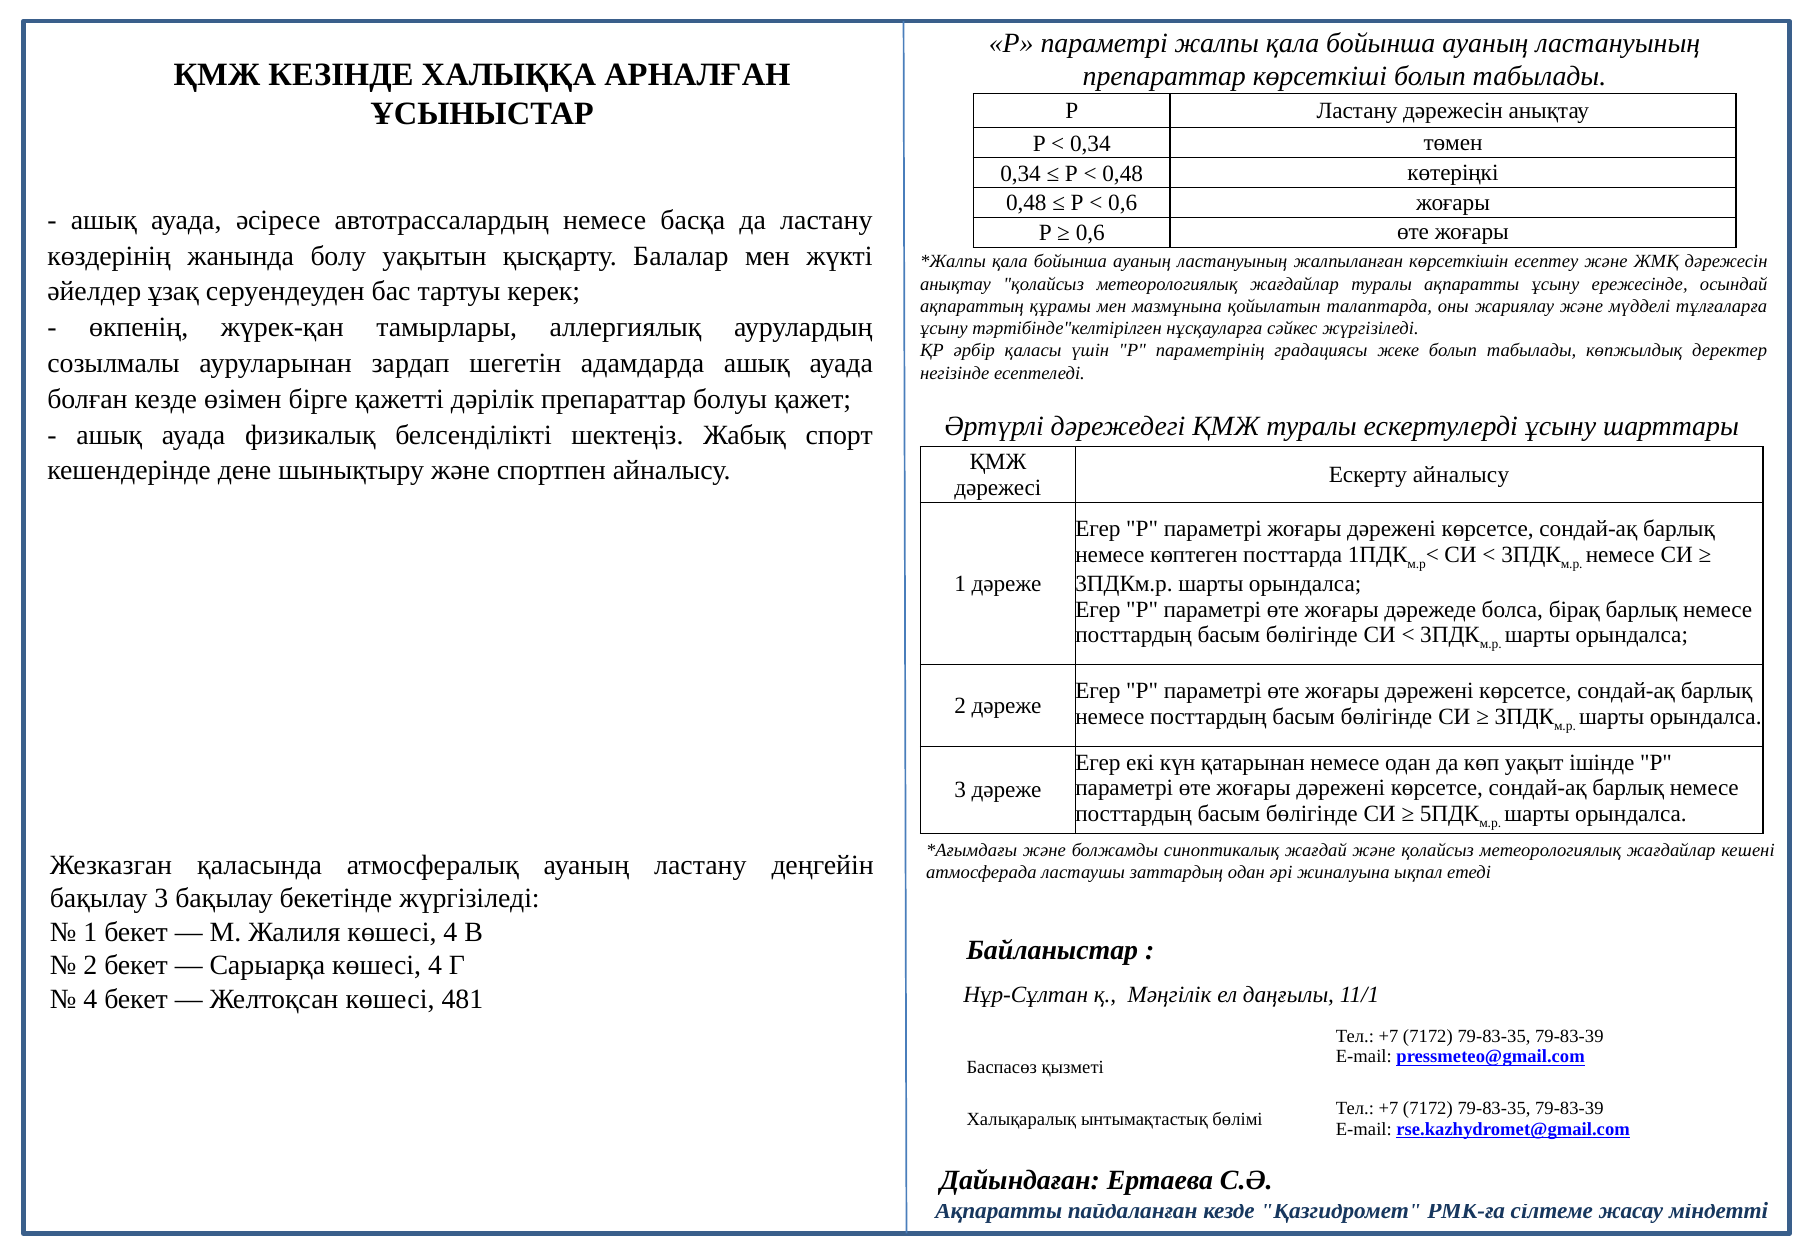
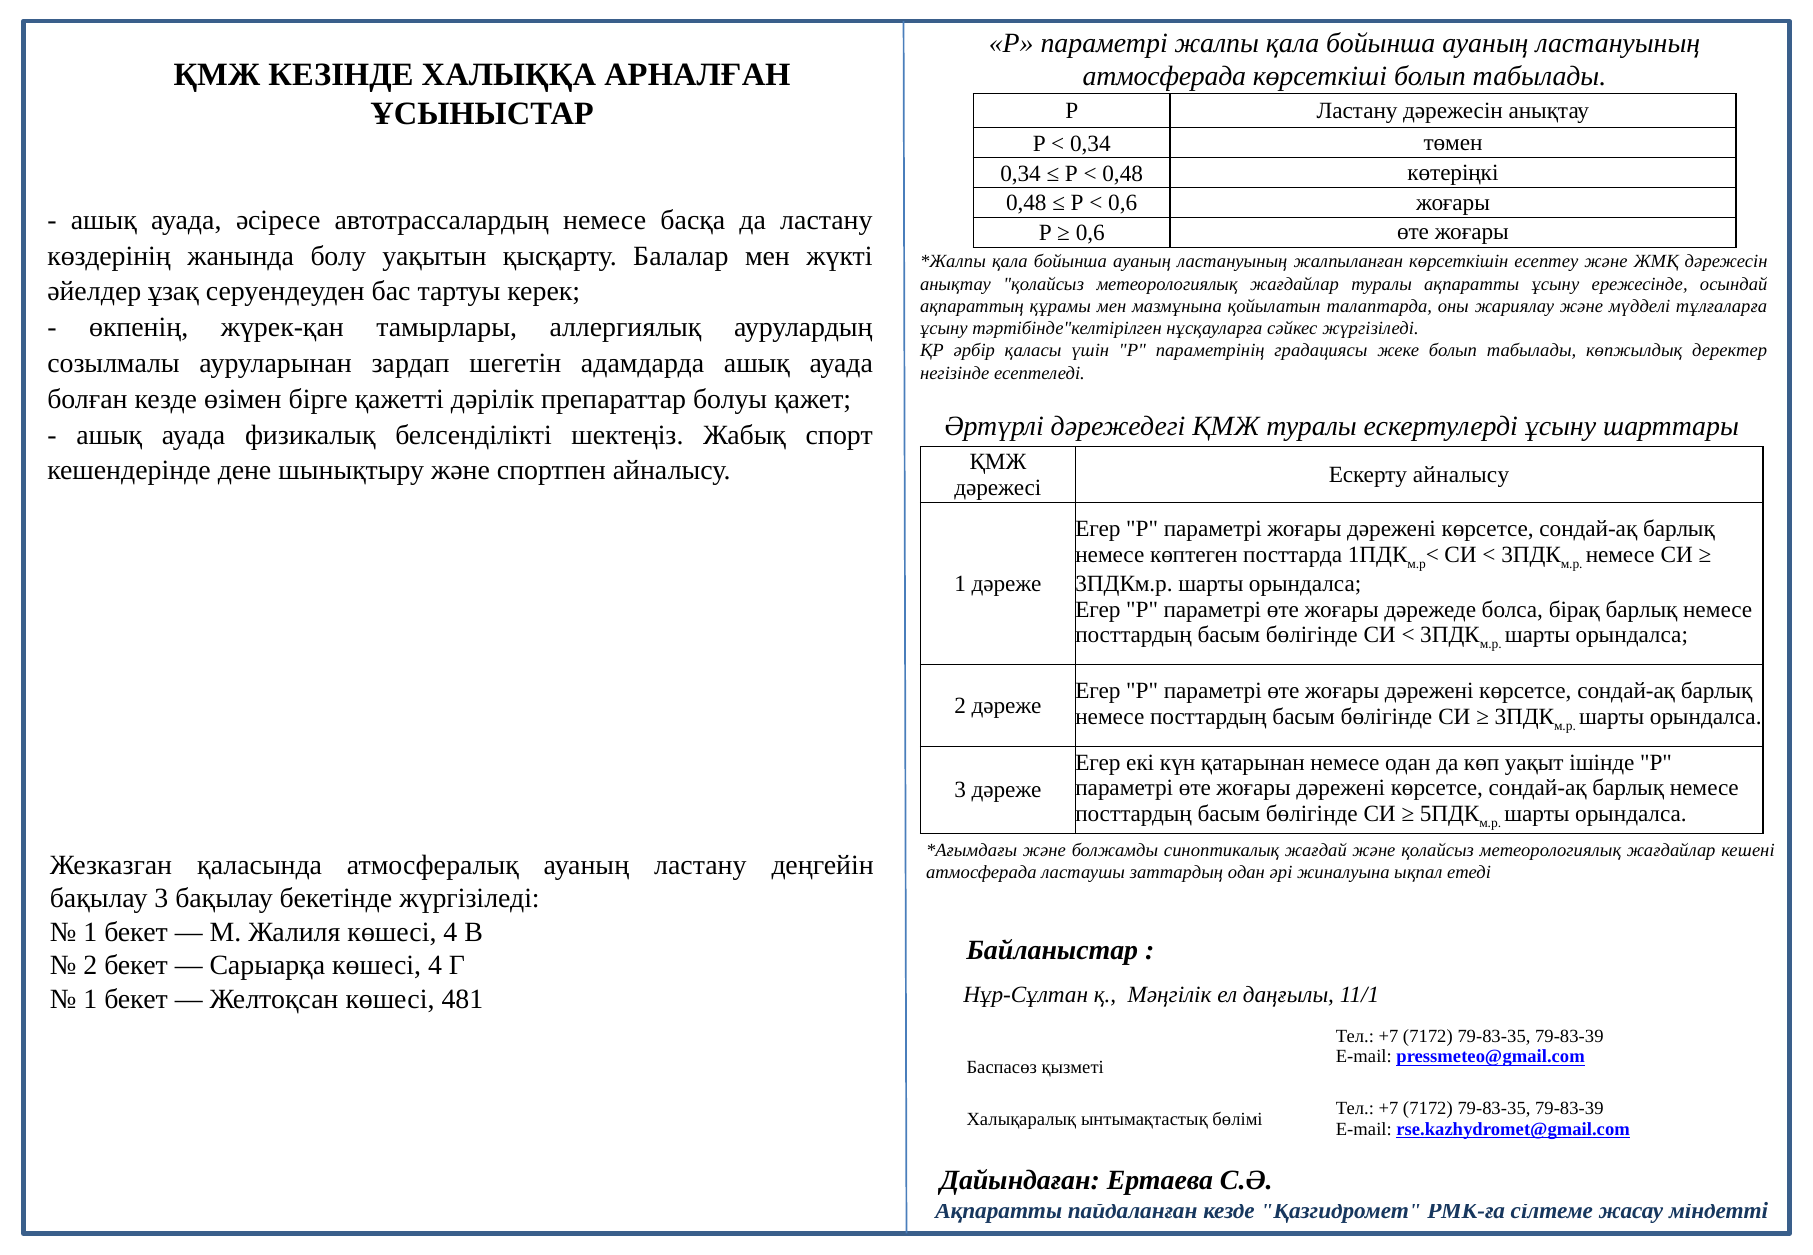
препараттар: препараттар -> атмосферада (1164, 76)
4: 4 -> 1 (90, 999)
